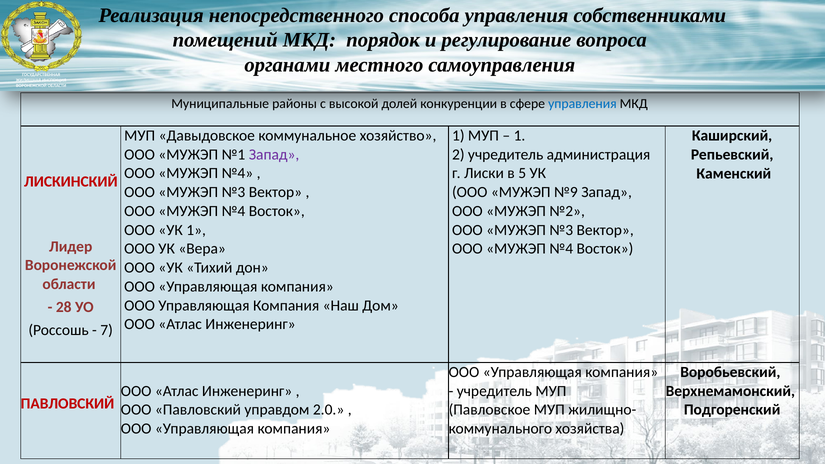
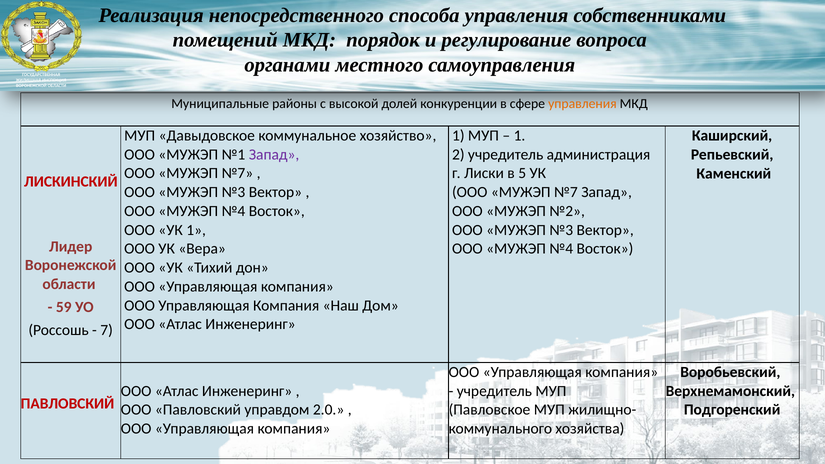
управления colour: blue -> orange (582, 104)
№4: №4 -> №7 (237, 173)
№9: №9 -> №7 (566, 192)
28: 28 -> 59 (64, 307)
